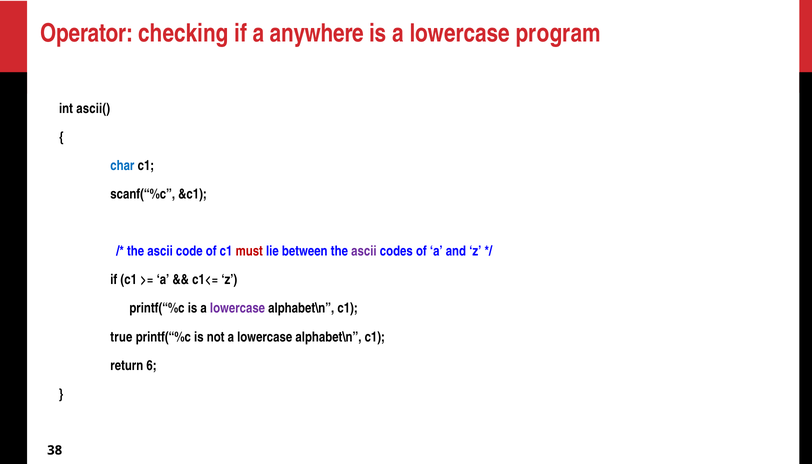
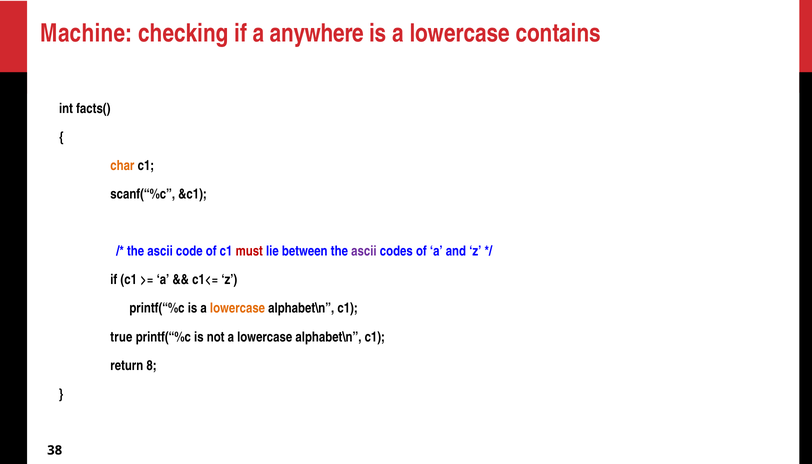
Operator: Operator -> Machine (86, 33)
program: program -> contains (558, 33)
ascii(: ascii( -> facts( (93, 109)
char colour: blue -> orange (122, 166)
lowercase colour: purple -> orange (238, 308)
6: 6 -> 8 (152, 365)
